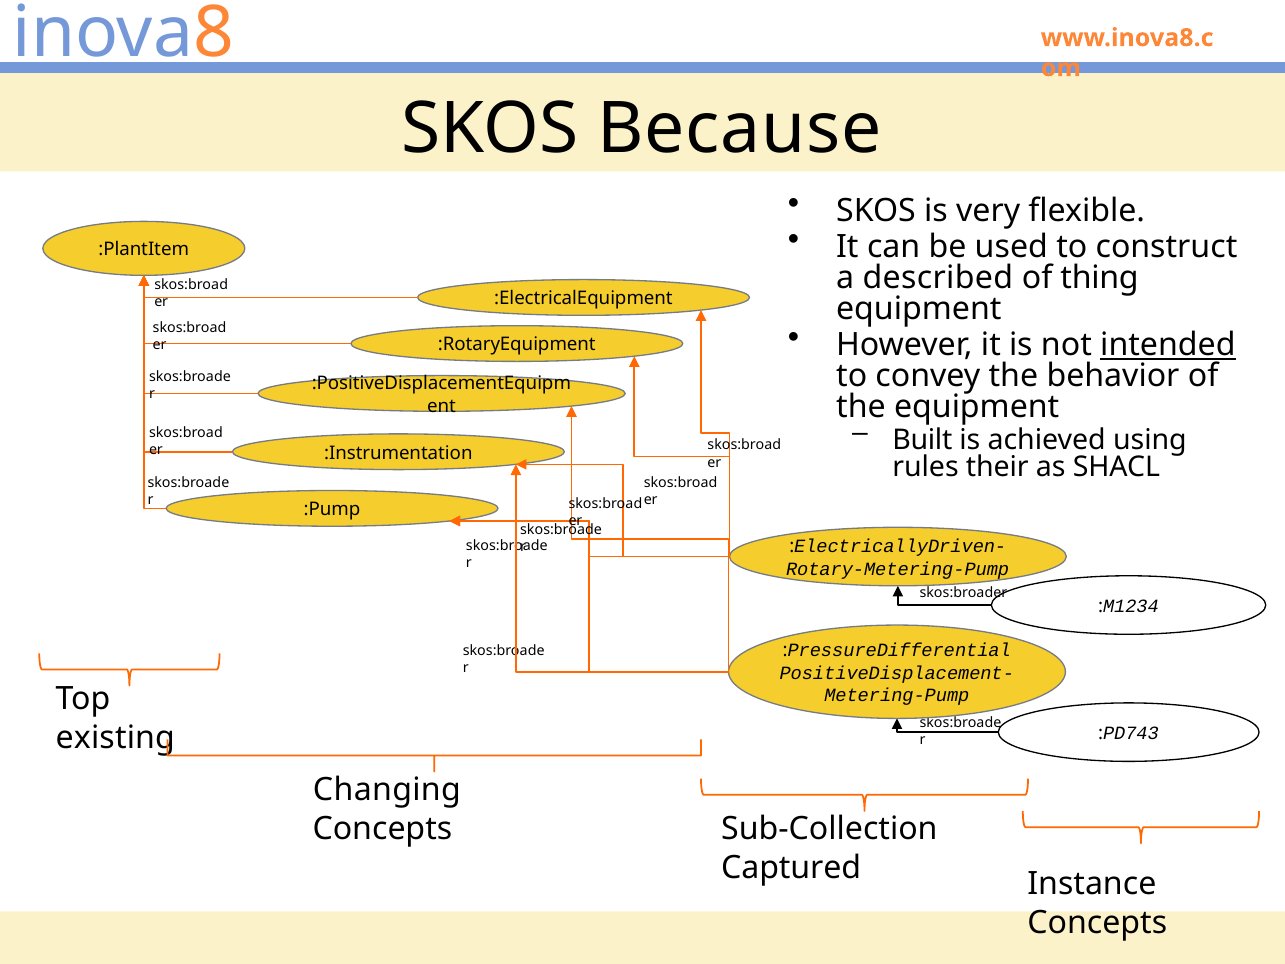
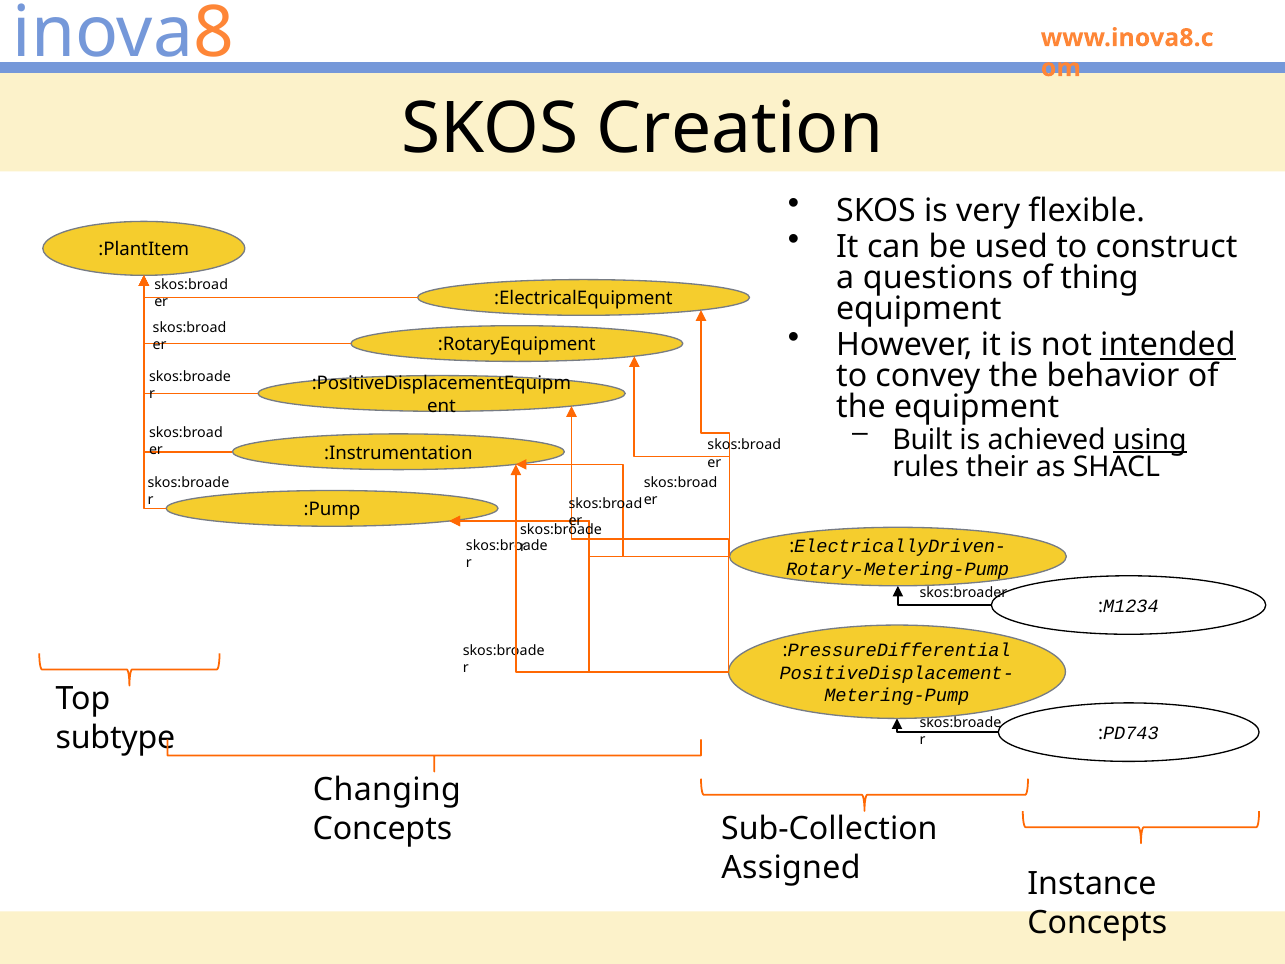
Because: Because -> Creation (740, 129)
described: described -> questions (938, 278)
using underline: none -> present (1150, 439)
existing: existing -> subtype (115, 737)
Captured: Captured -> Assigned (791, 868)
